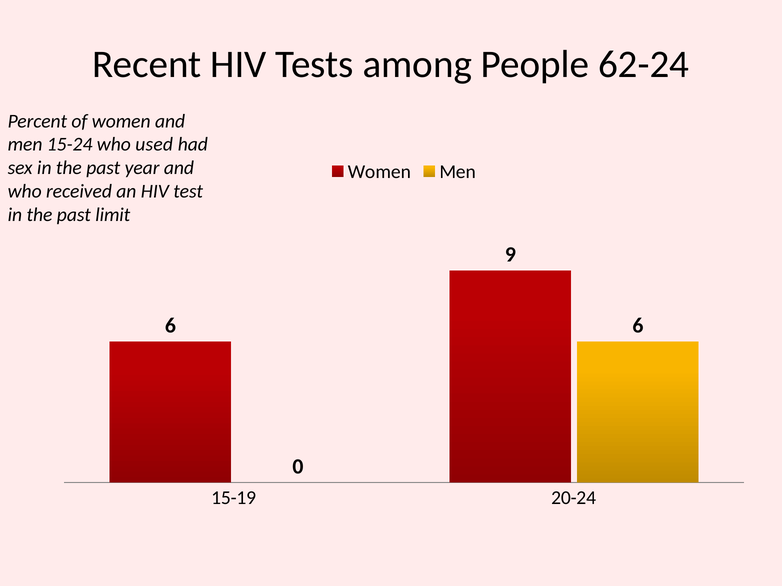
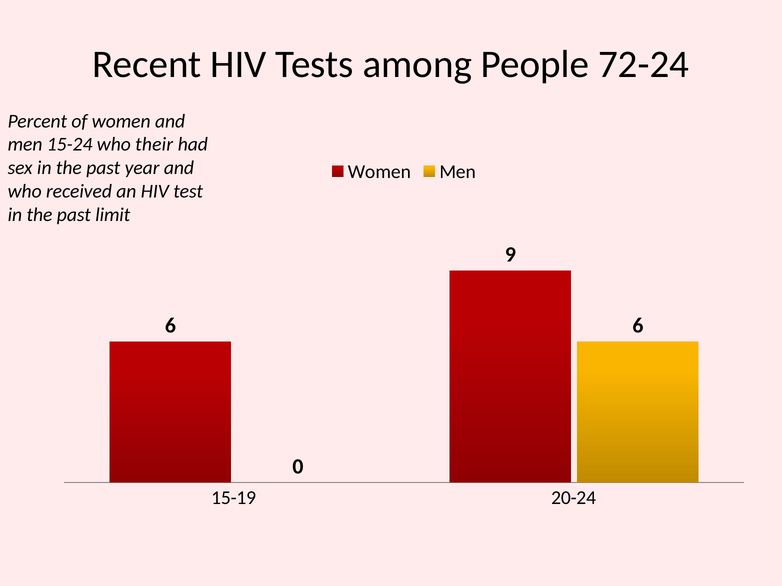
62-24: 62-24 -> 72-24 (644, 65)
used: used -> their (154, 145)
